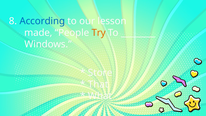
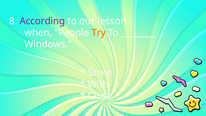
According colour: blue -> purple (42, 21)
made: made -> when (38, 33)
That: That -> With (98, 84)
What: What -> Close (100, 96)
